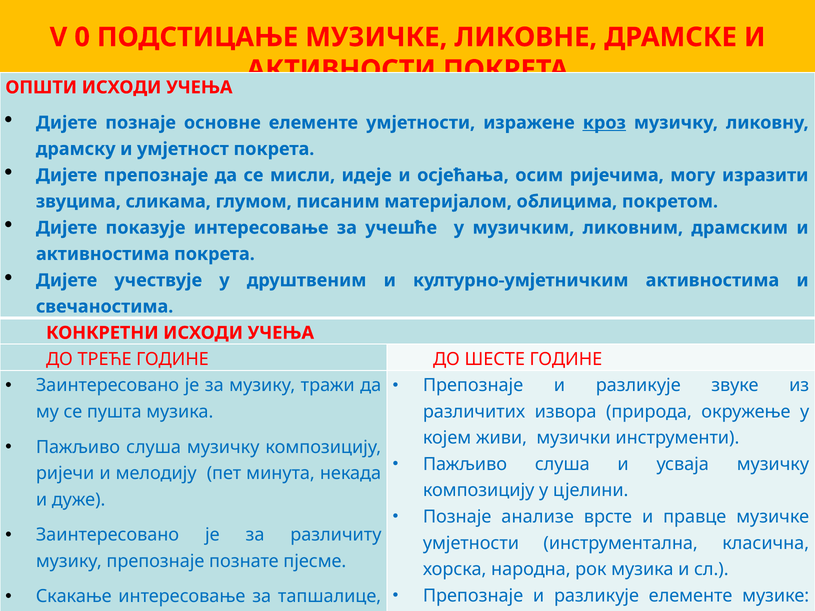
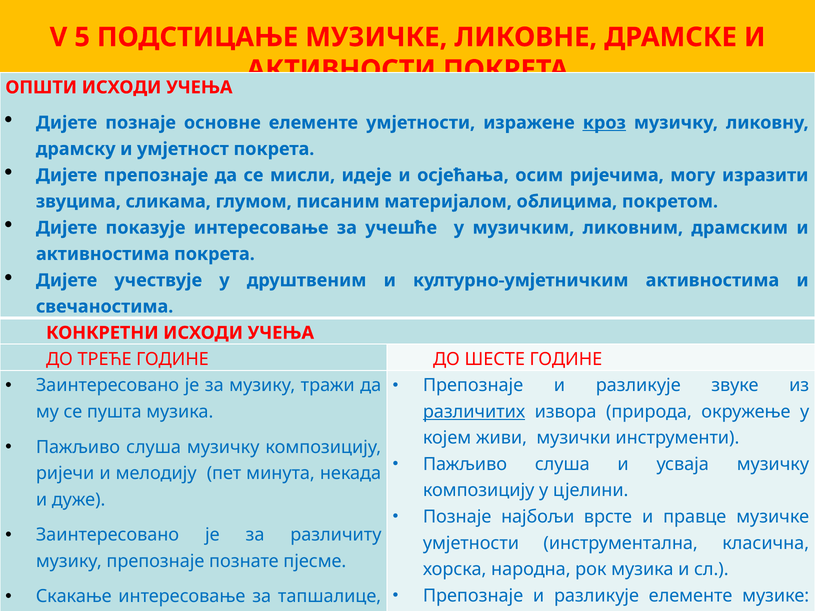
0: 0 -> 5 (82, 37)
различитих underline: none -> present (474, 412)
анализе: анализе -> најбољи (538, 517)
